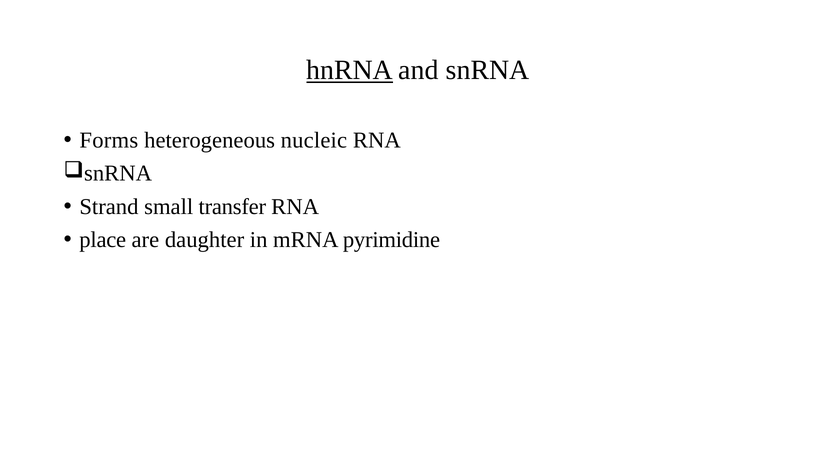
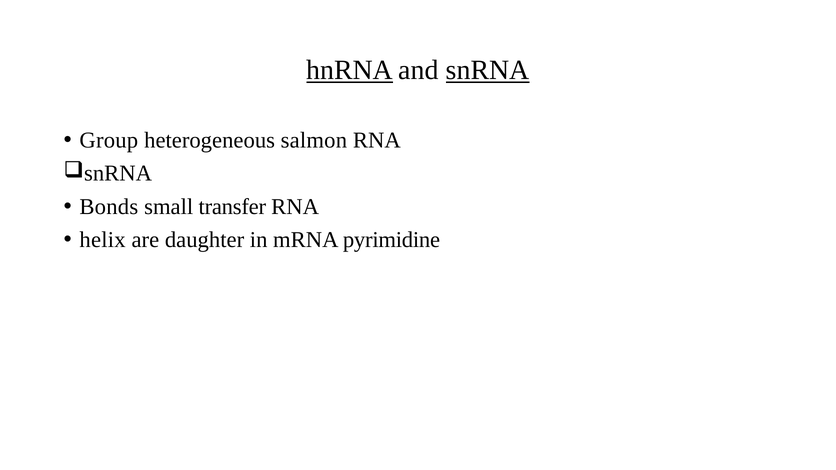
snRNA underline: none -> present (488, 70)
Forms: Forms -> Group (109, 140)
nucleic: nucleic -> salmon (314, 140)
Strand: Strand -> Bonds (109, 207)
place: place -> helix (103, 240)
